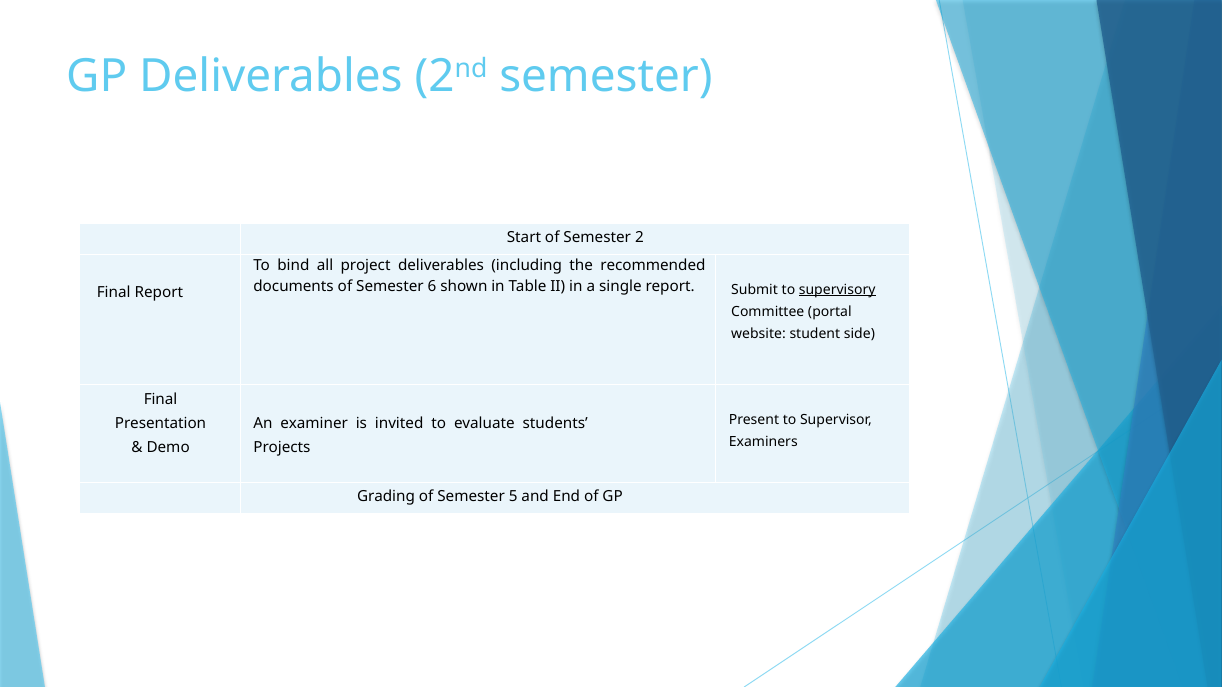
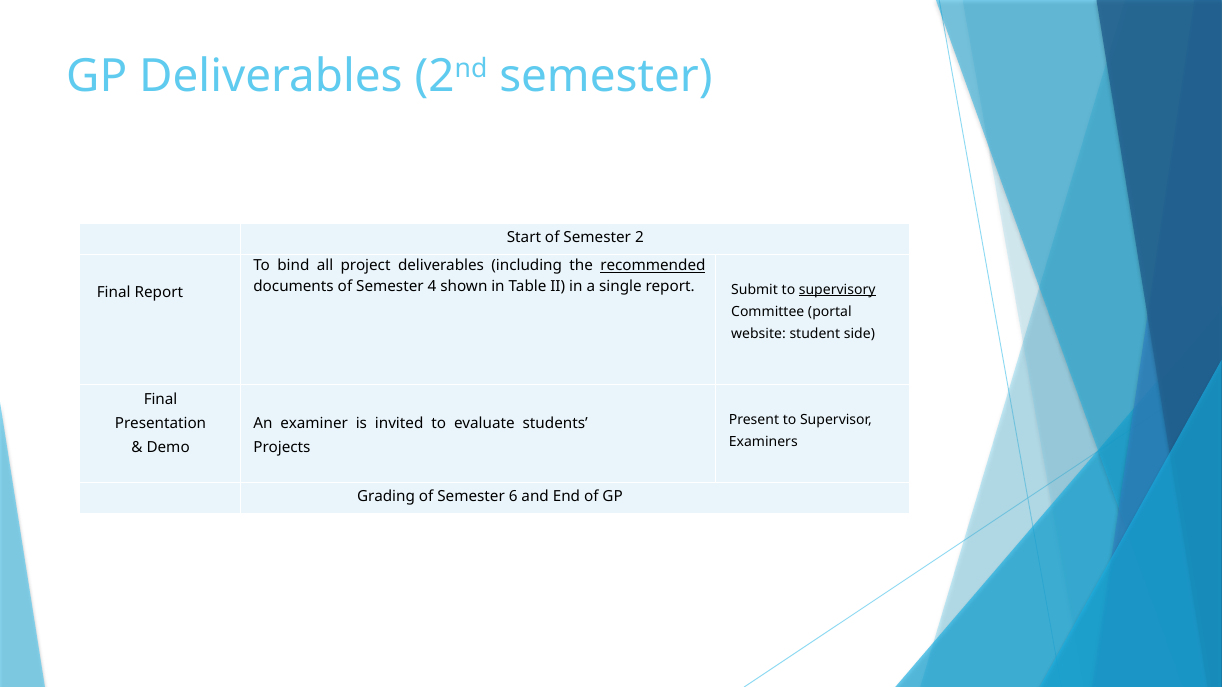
recommended underline: none -> present (653, 266)
6: 6 -> 4 (432, 287)
5: 5 -> 6 (513, 497)
